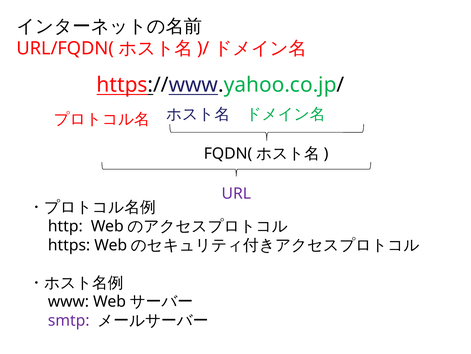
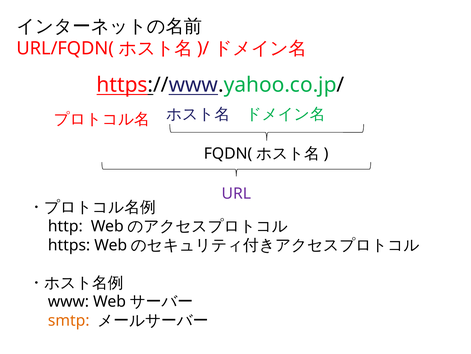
smtp colour: purple -> orange (69, 320)
